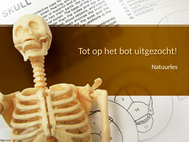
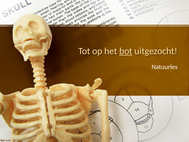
bot underline: none -> present (126, 51)
